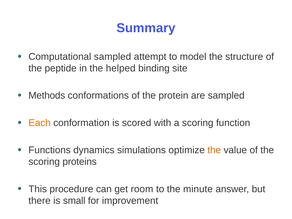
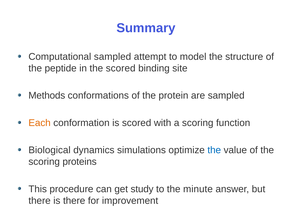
the helped: helped -> scored (121, 68)
Functions: Functions -> Biological (50, 150)
the colour: orange -> blue (214, 150)
room: room -> study (142, 189)
is small: small -> there (74, 201)
